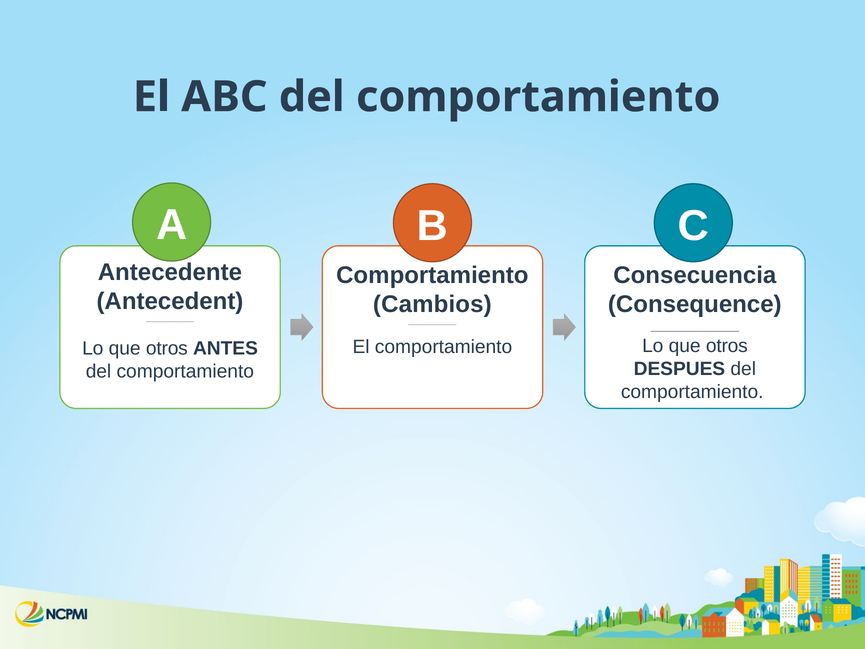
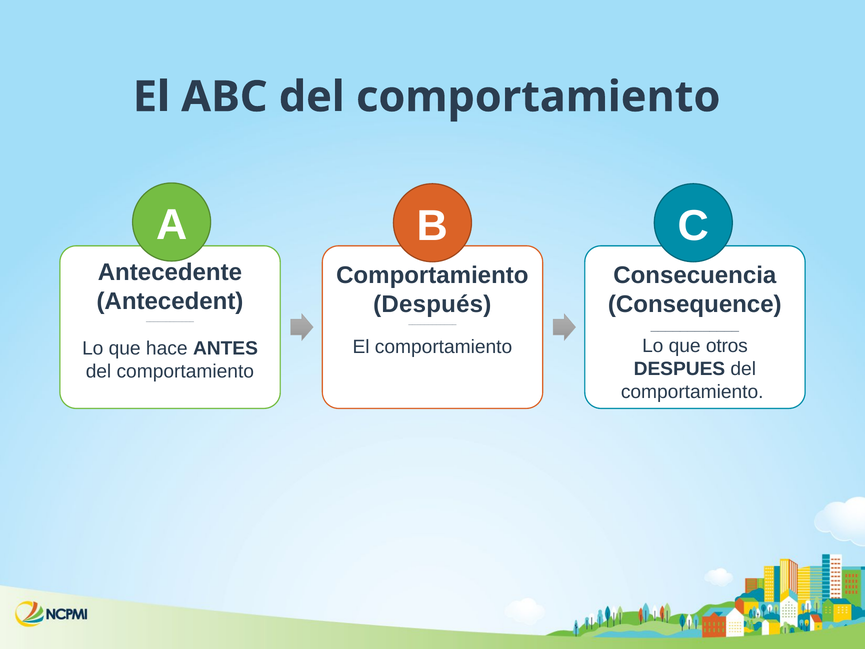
Cambios: Cambios -> Después (432, 304)
otros: otros -> hace (167, 348)
